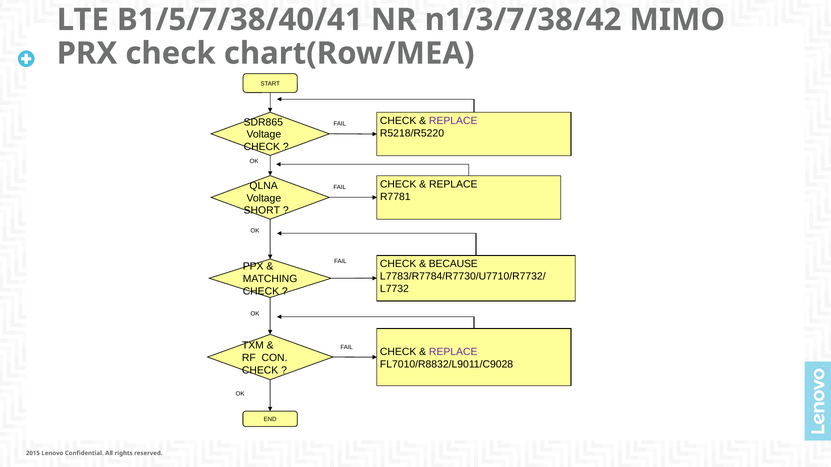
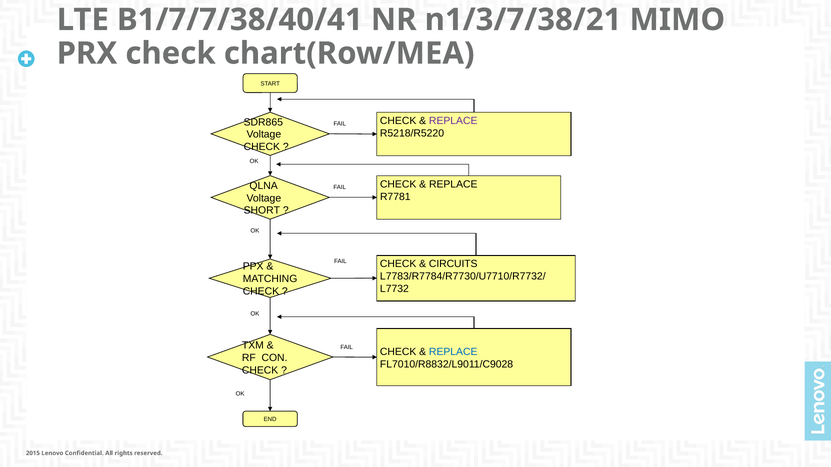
B1/5/7/38/40/41: B1/5/7/38/40/41 -> B1/7/7/38/40/41 (240, 20)
n1/3/7/38/42: n1/3/7/38/42 -> n1/3/7/38/21 (523, 20)
BECAUSE: BECAUSE -> CIRCUITS (453, 264)
REPLACE colour: purple -> blue (453, 352)
